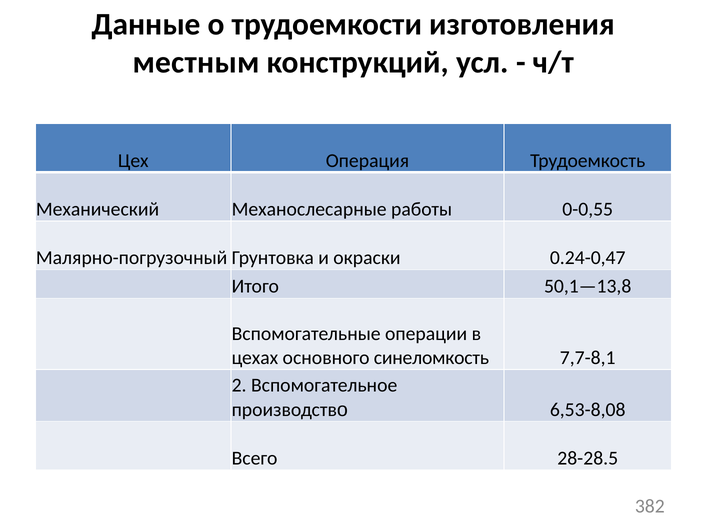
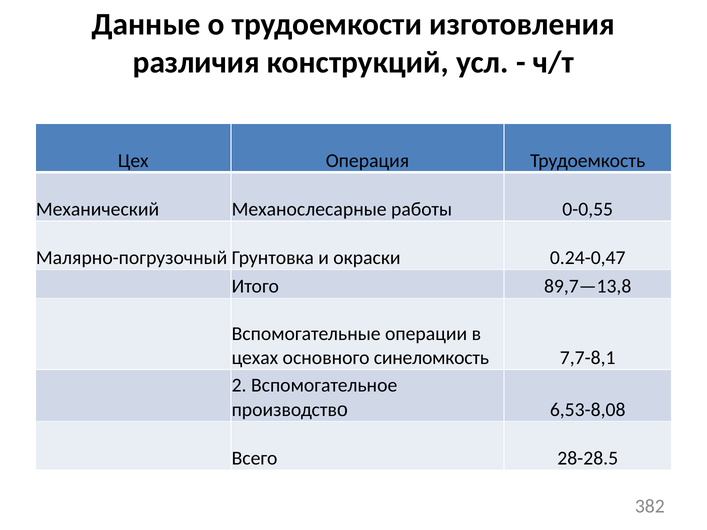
местным: местным -> различия (196, 62)
50,1—13,8: 50,1—13,8 -> 89,7—13,8 (588, 287)
